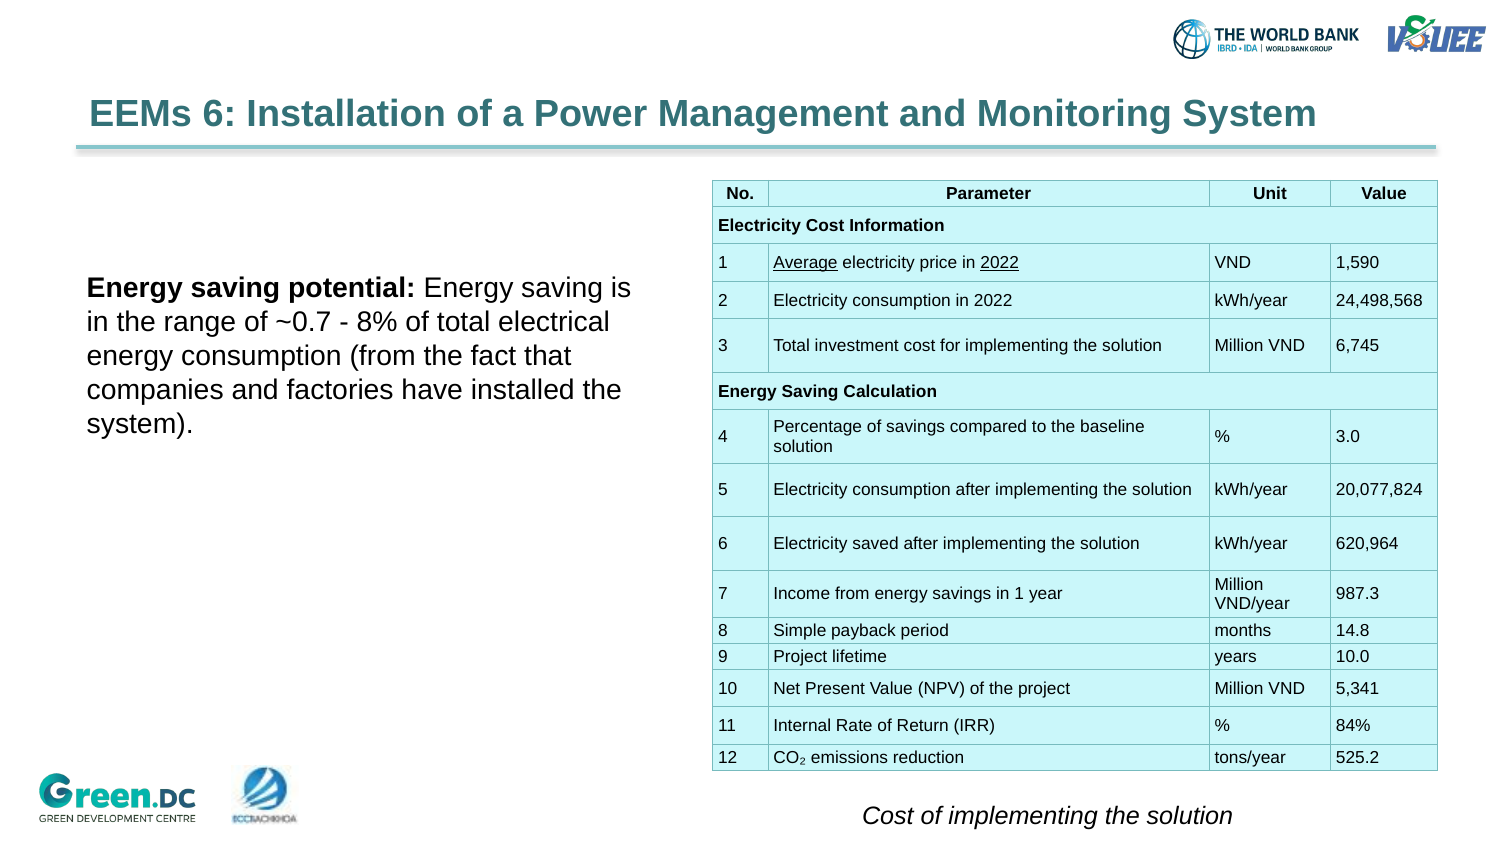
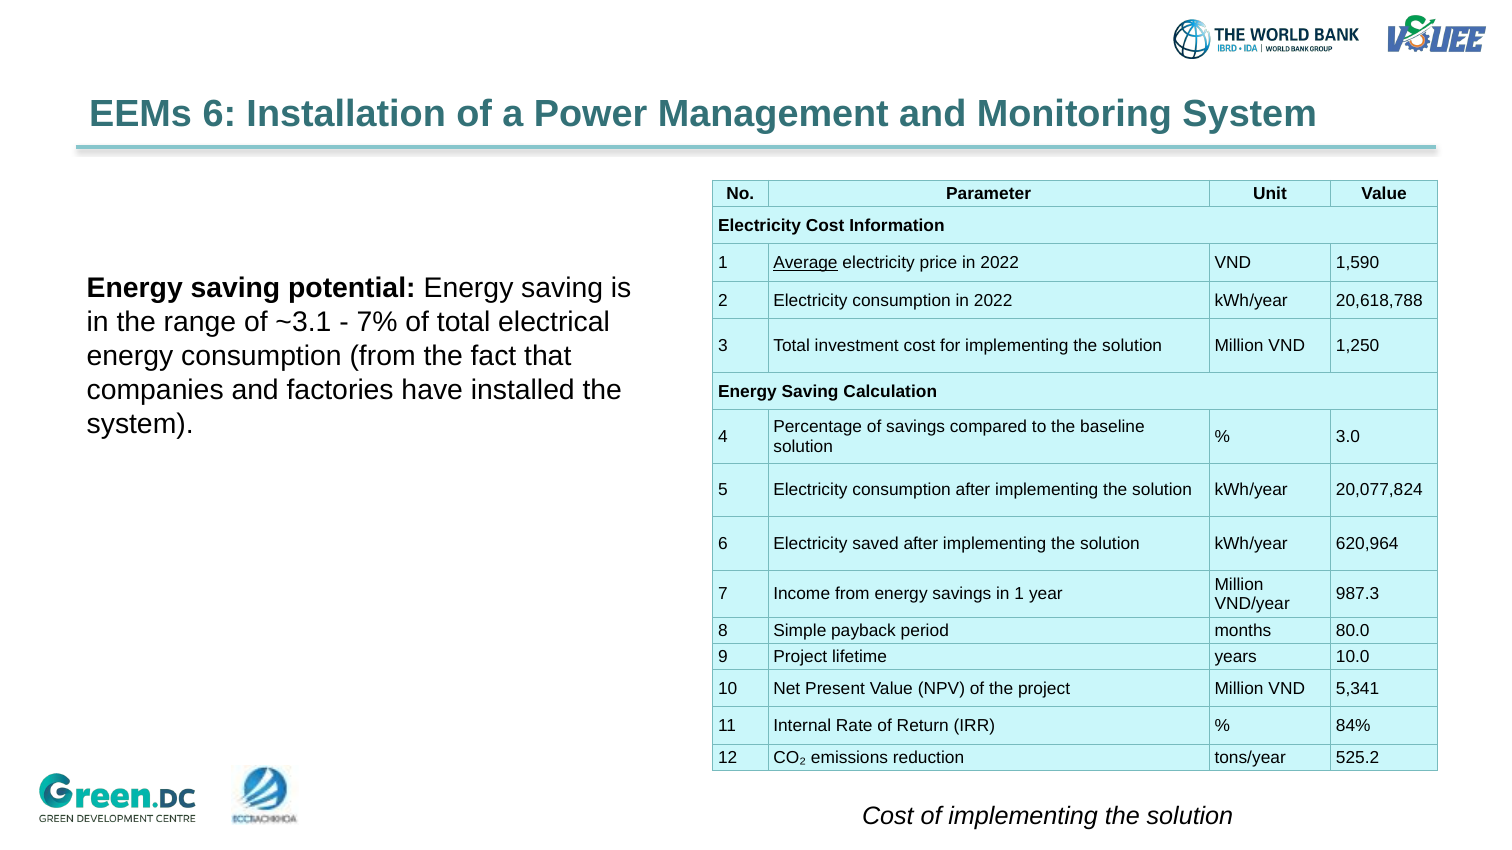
2022 underline: present -> none (1000, 263)
24,498,568: 24,498,568 -> 20,618,788 (1379, 301)
~0.7: ~0.7 -> ~3.1 (303, 322)
8%: 8% -> 7% (377, 322)
6,745: 6,745 -> 1,250 (1358, 346)
14.8: 14.8 -> 80.0 (1353, 631)
